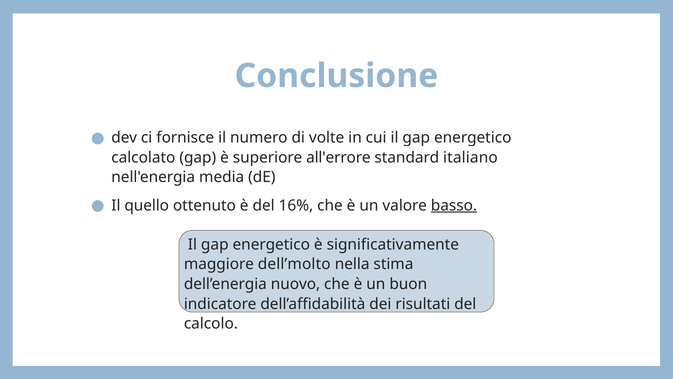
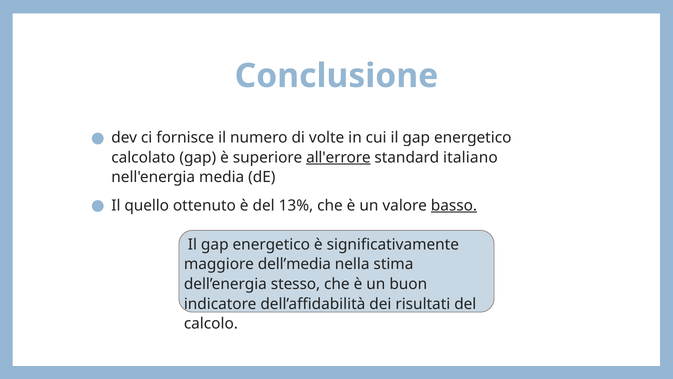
all'errore underline: none -> present (338, 157)
16%: 16% -> 13% (296, 205)
dell’molto: dell’molto -> dell’media (294, 264)
nuovo: nuovo -> stesso (296, 284)
